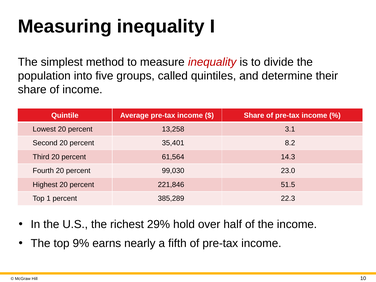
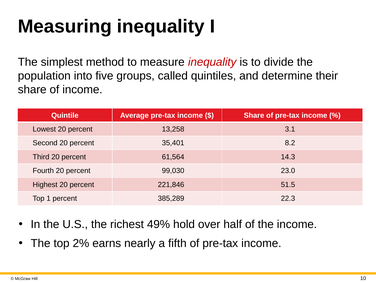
29%: 29% -> 49% (159, 224)
9%: 9% -> 2% (81, 243)
